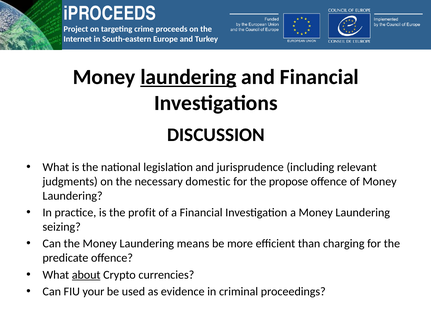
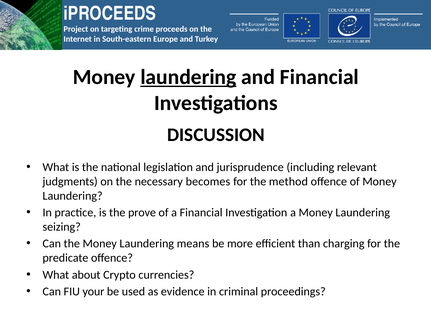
domestic: domestic -> becomes (208, 182)
propose: propose -> method (288, 182)
profit: profit -> prove (142, 213)
about underline: present -> none (86, 275)
